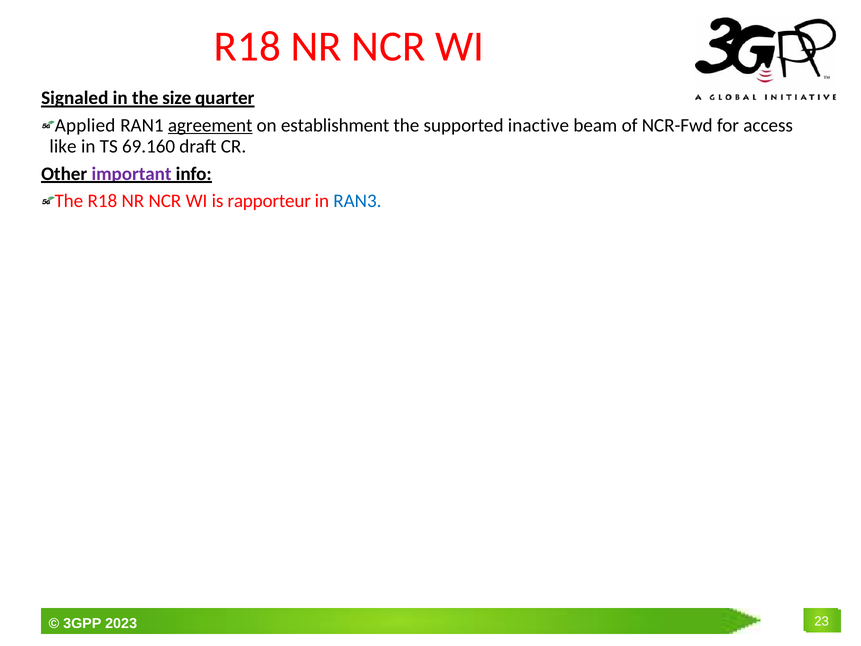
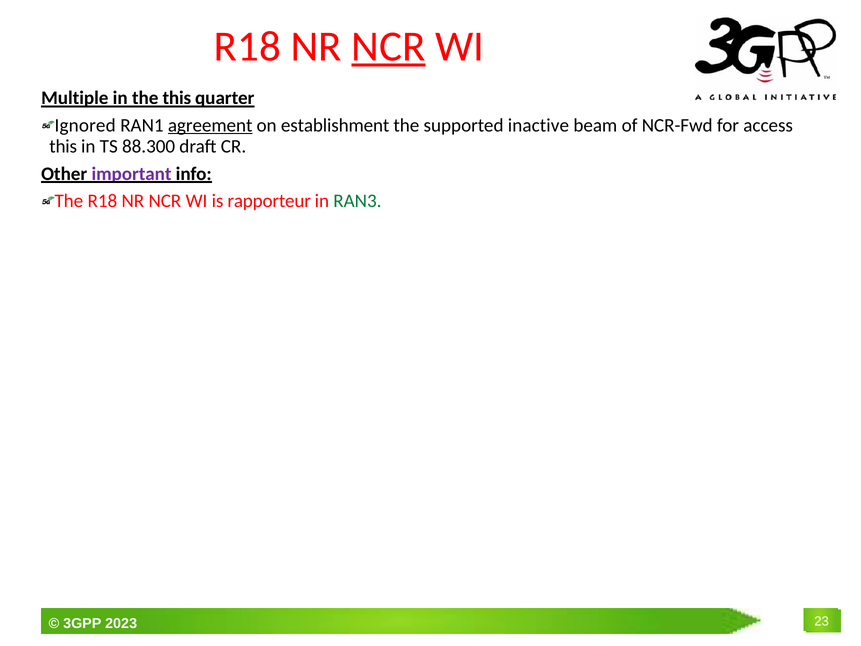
NCR underline: none -> present (388, 46)
Signaled: Signaled -> Multiple (75, 98)
the size: size -> this (177, 98)
Applied: Applied -> Ignored (85, 125)
like: like -> this (63, 147)
69.160: 69.160 -> 88.300 (149, 147)
RAN3 colour: blue -> green (357, 201)
